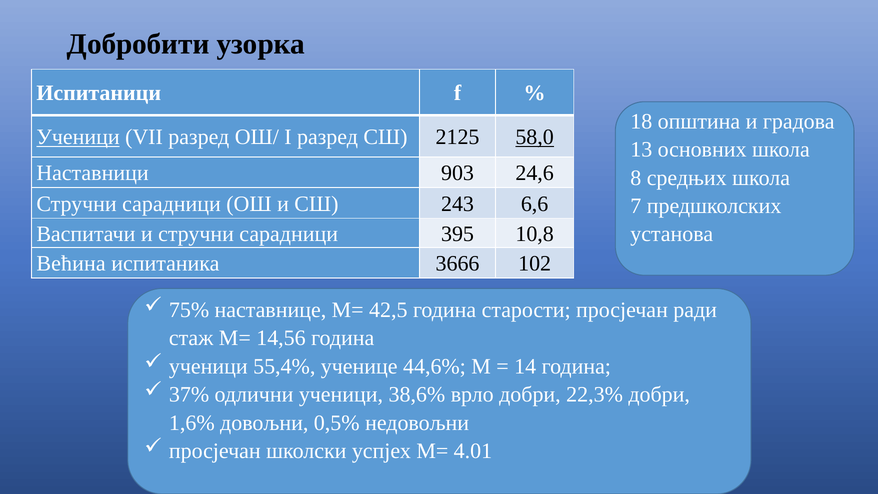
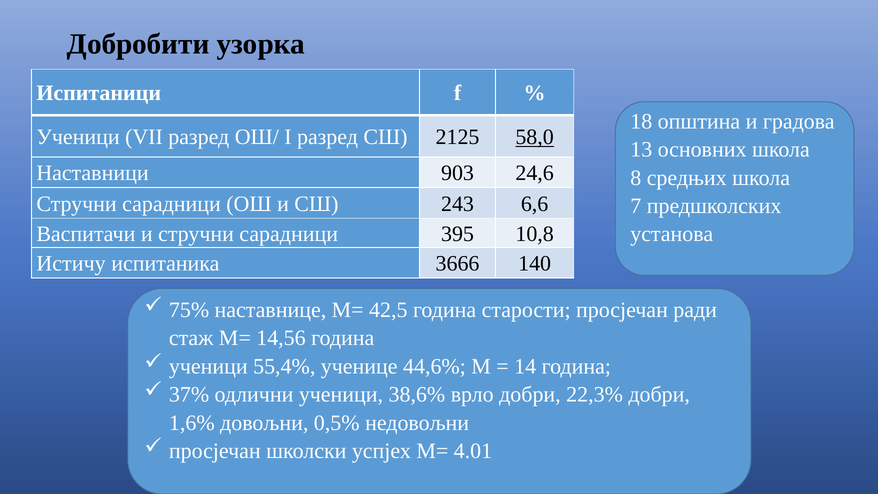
Ученици underline: present -> none (78, 137)
Већина: Већина -> Истичу (71, 264)
102: 102 -> 140 (535, 264)
